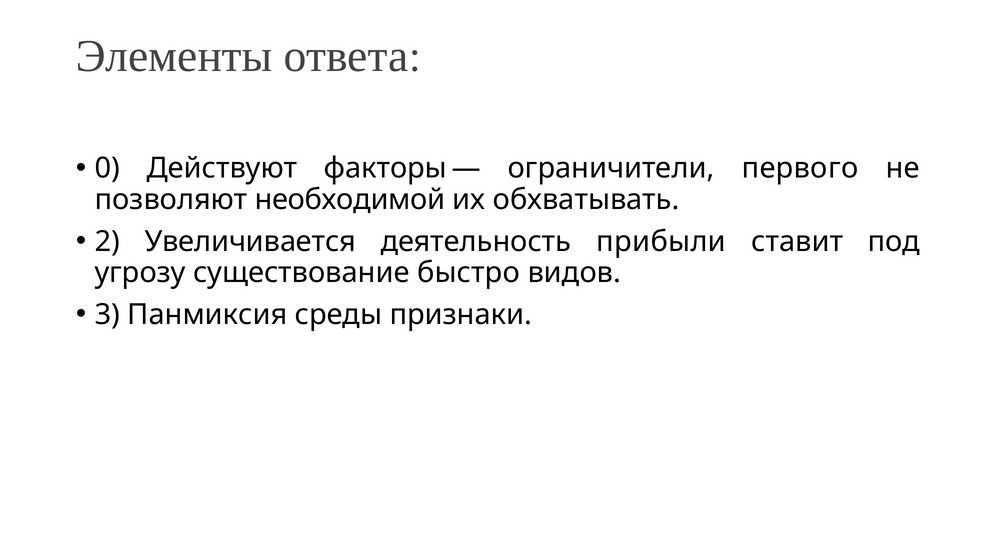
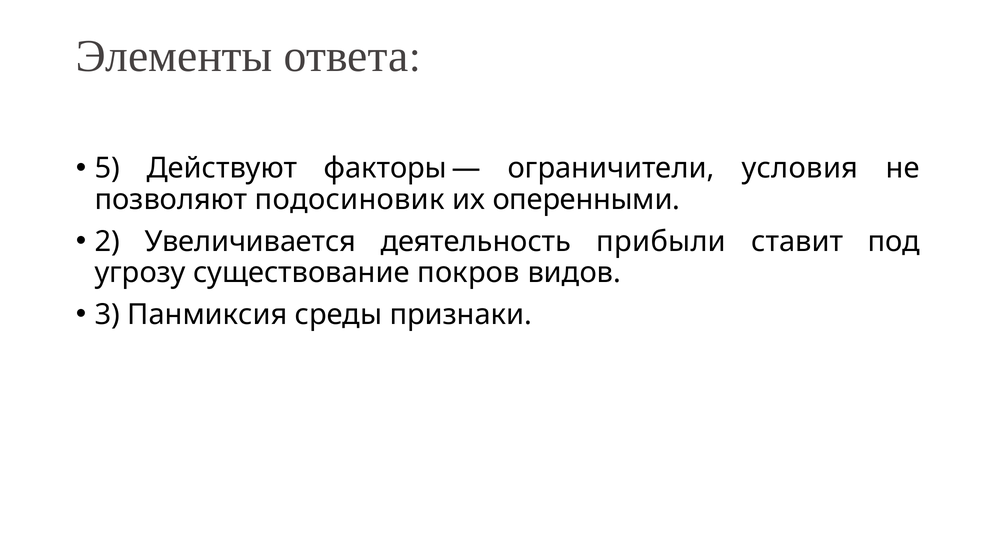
0: 0 -> 5 (107, 168)
первого: первого -> условия (800, 168)
необходимой: необходимой -> подосиновик (350, 200)
обхватывать: обхватывать -> оперенными (586, 200)
быстро: быстро -> покров (469, 273)
